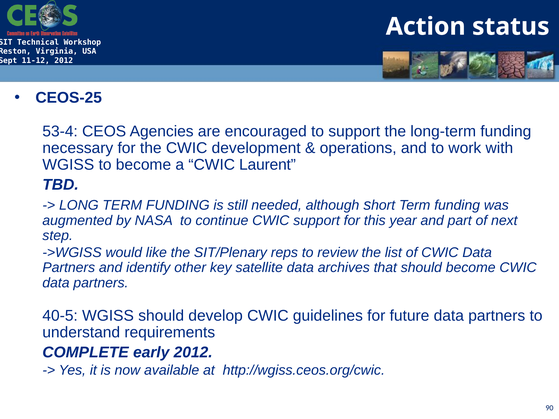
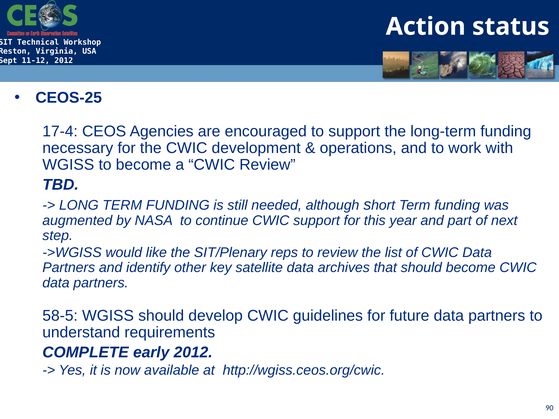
53-4: 53-4 -> 17-4 (60, 131)
CWIC Laurent: Laurent -> Review (267, 165)
40-5: 40-5 -> 58-5 (60, 316)
